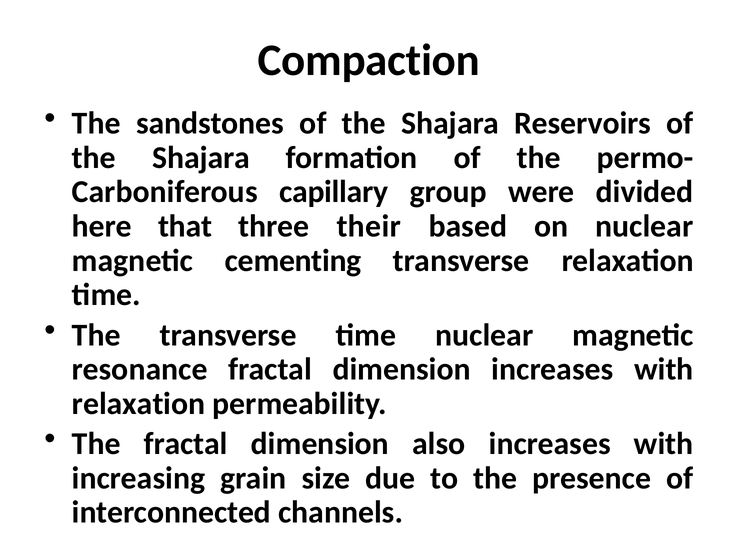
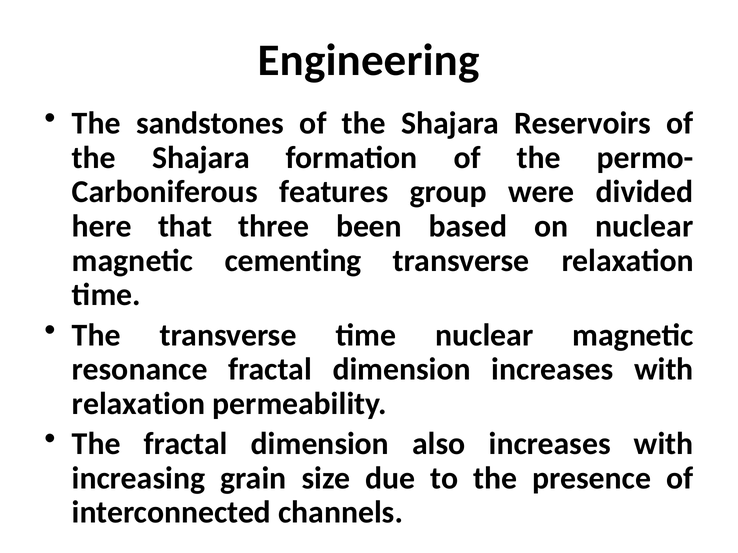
Compaction: Compaction -> Engineering (369, 60)
capillary: capillary -> features (334, 192)
their: their -> been (369, 226)
